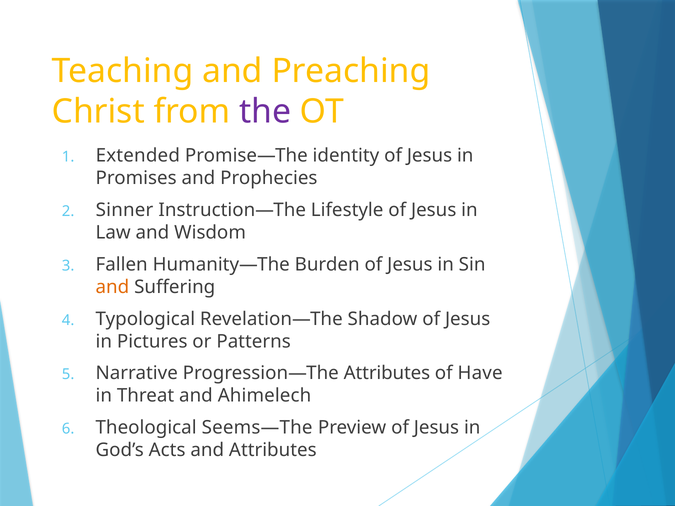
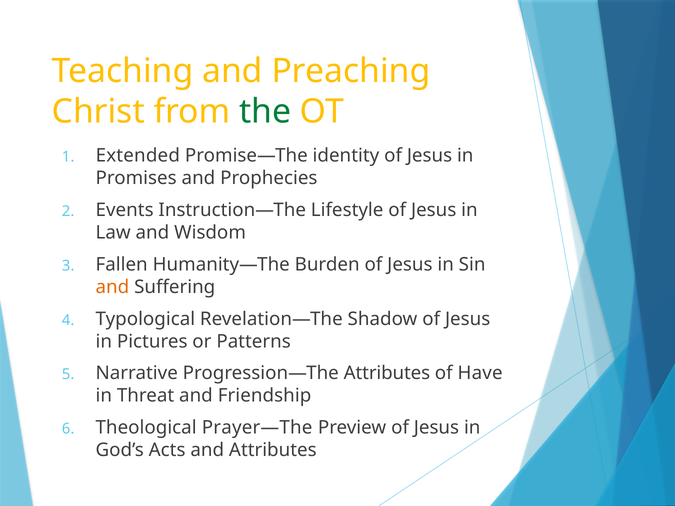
the colour: purple -> green (265, 111)
Sinner: Sinner -> Events (125, 210)
Ahimelech: Ahimelech -> Friendship (265, 396)
Seems—The: Seems—The -> Prayer—The (257, 428)
